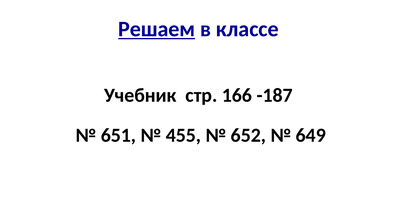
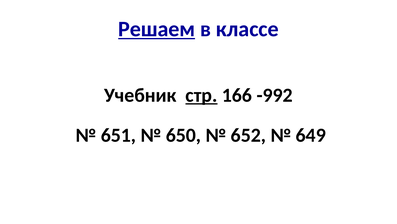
стр underline: none -> present (201, 95)
-187: -187 -> -992 (275, 95)
455: 455 -> 650 (183, 135)
